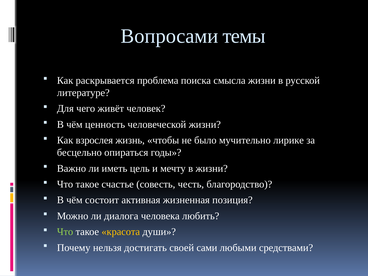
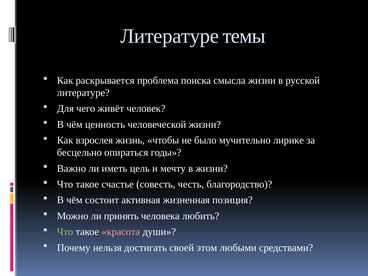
Вопросами: Вопросами -> Литературе (170, 36)
диалога: диалога -> принять (121, 216)
красота colour: yellow -> pink (121, 232)
сами: сами -> этом (207, 248)
